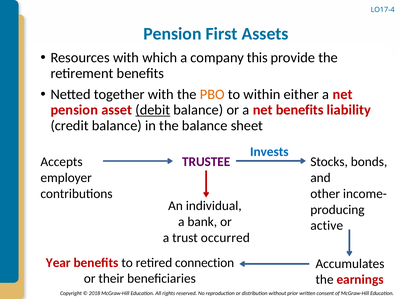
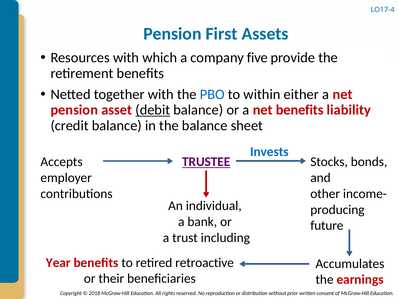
this: this -> five (257, 58)
PBO colour: orange -> blue (212, 94)
TRUSTEE underline: none -> present (206, 162)
active: active -> future (327, 226)
occurred: occurred -> including (225, 238)
connection: connection -> retroactive (205, 263)
